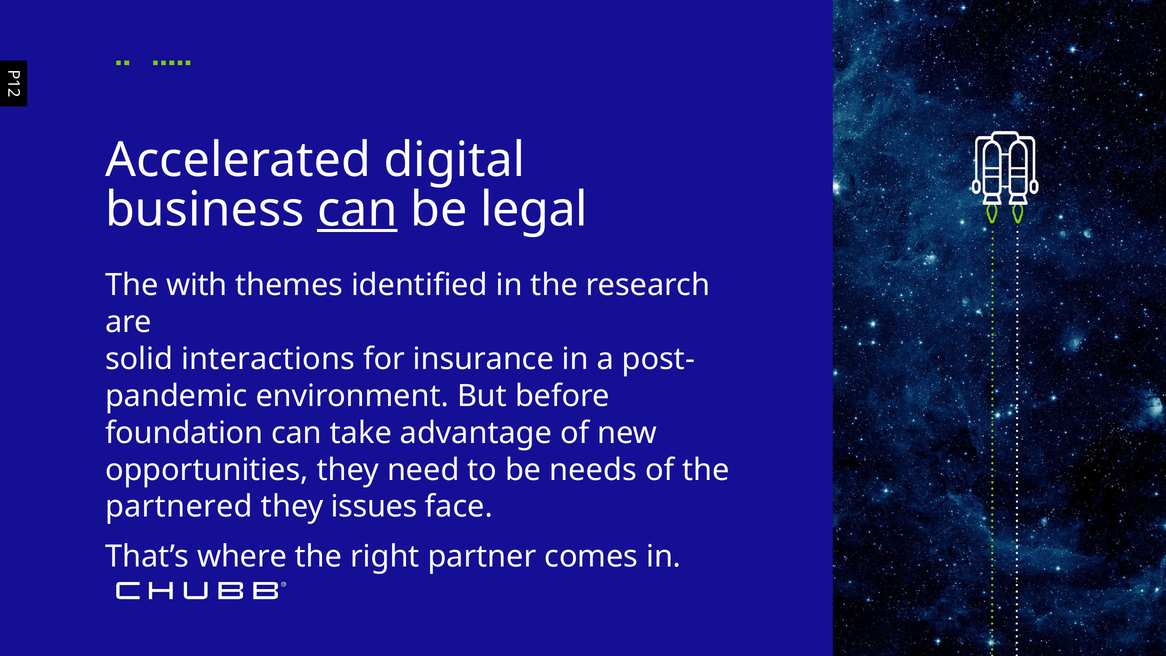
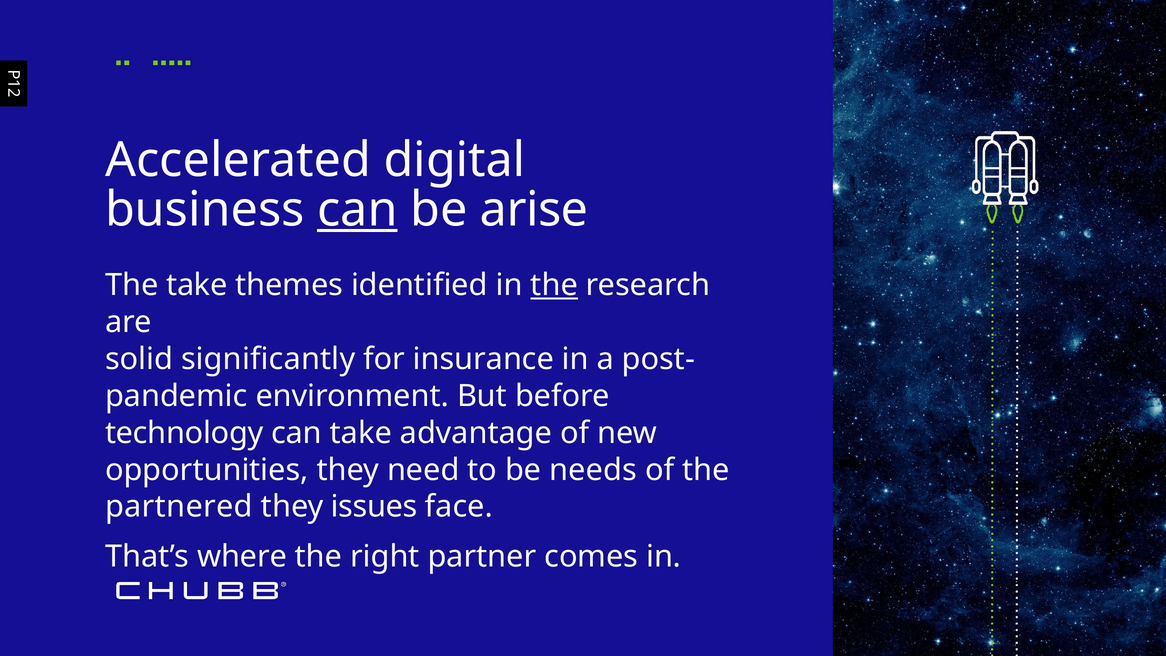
legal: legal -> arise (534, 210)
The with: with -> take (197, 285)
the underline: none -> present (554, 285)
interactions: interactions -> significantly (268, 359)
foundation: foundation -> technology (184, 433)
